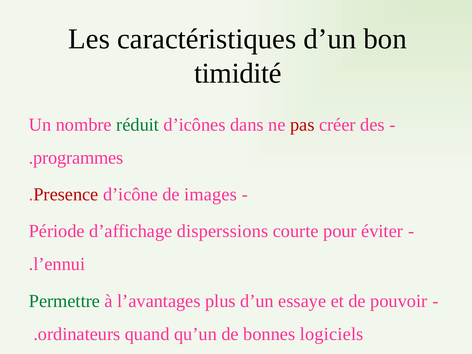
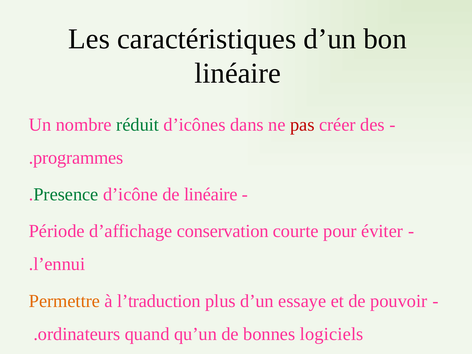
timidité: timidité -> linéaire (238, 73)
Presence colour: red -> green (66, 194)
de images: images -> linéaire (211, 194)
disperssions: disperssions -> conservation (223, 231)
Permettre colour: green -> orange (64, 301)
l’avantages: l’avantages -> l’traduction (159, 301)
